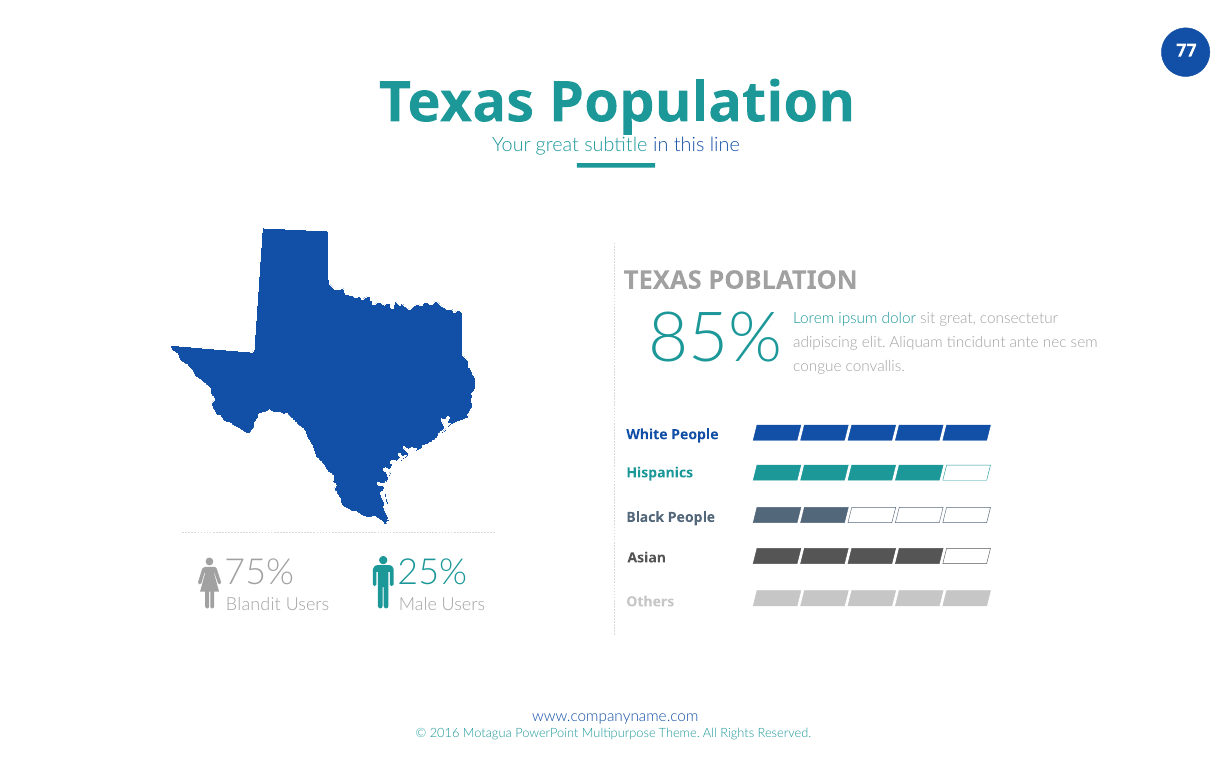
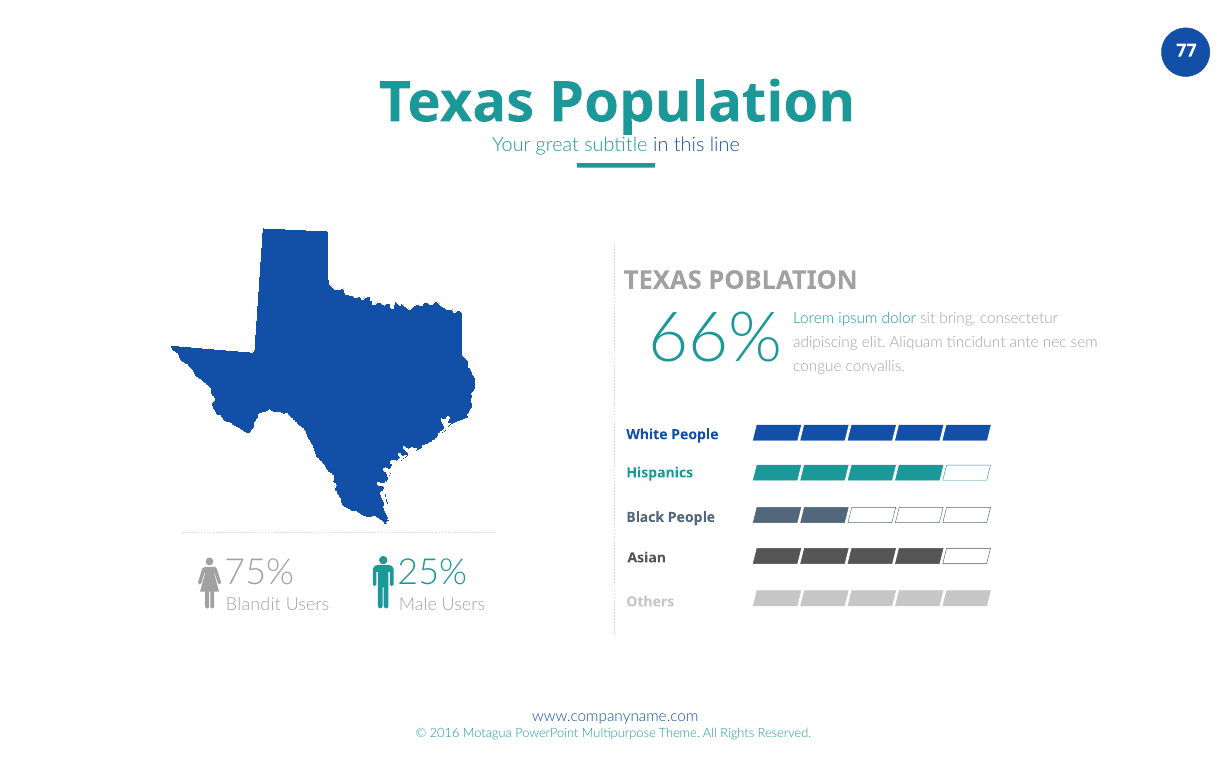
sit great: great -> bring (958, 318)
85%: 85% -> 66% (716, 338)
